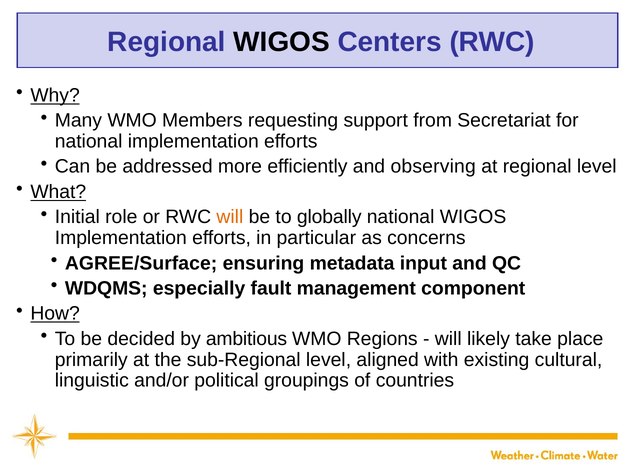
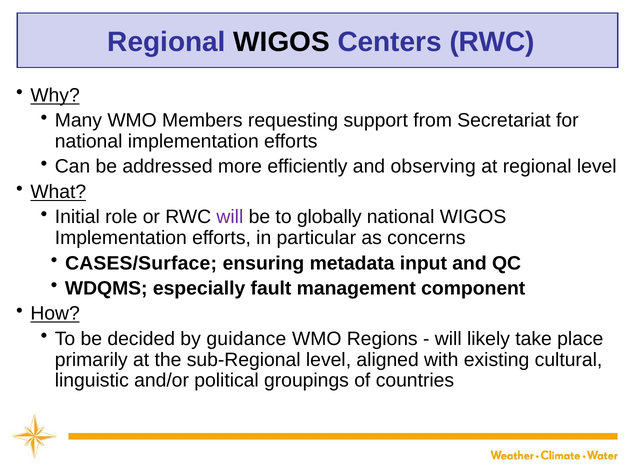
will colour: orange -> purple (230, 217)
AGREE/Surface: AGREE/Surface -> CASES/Surface (141, 263)
ambitious: ambitious -> guidance (246, 339)
